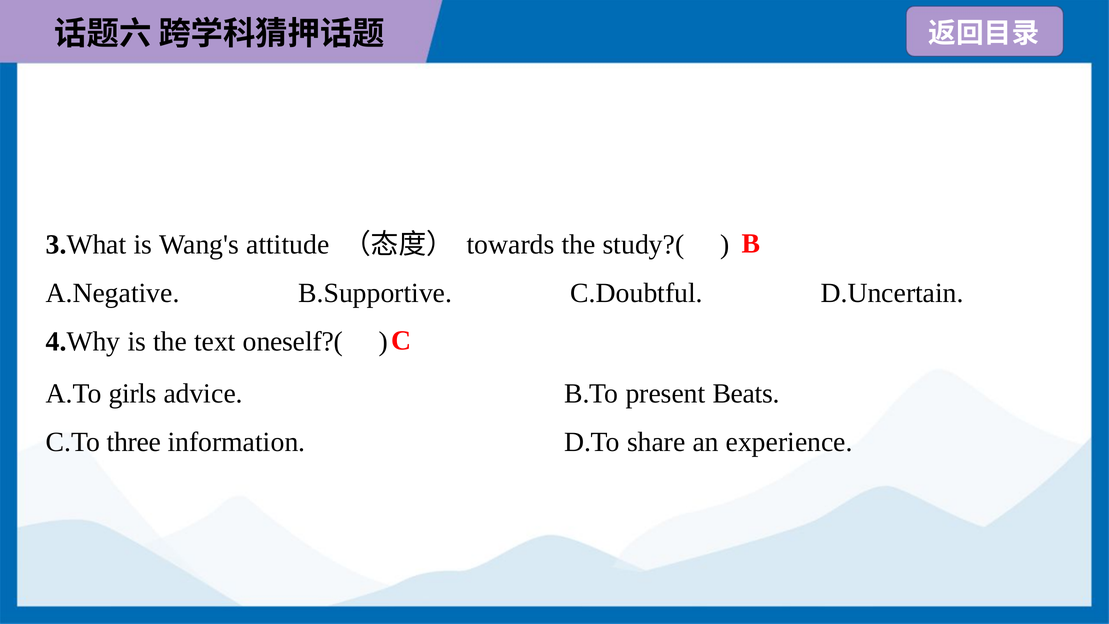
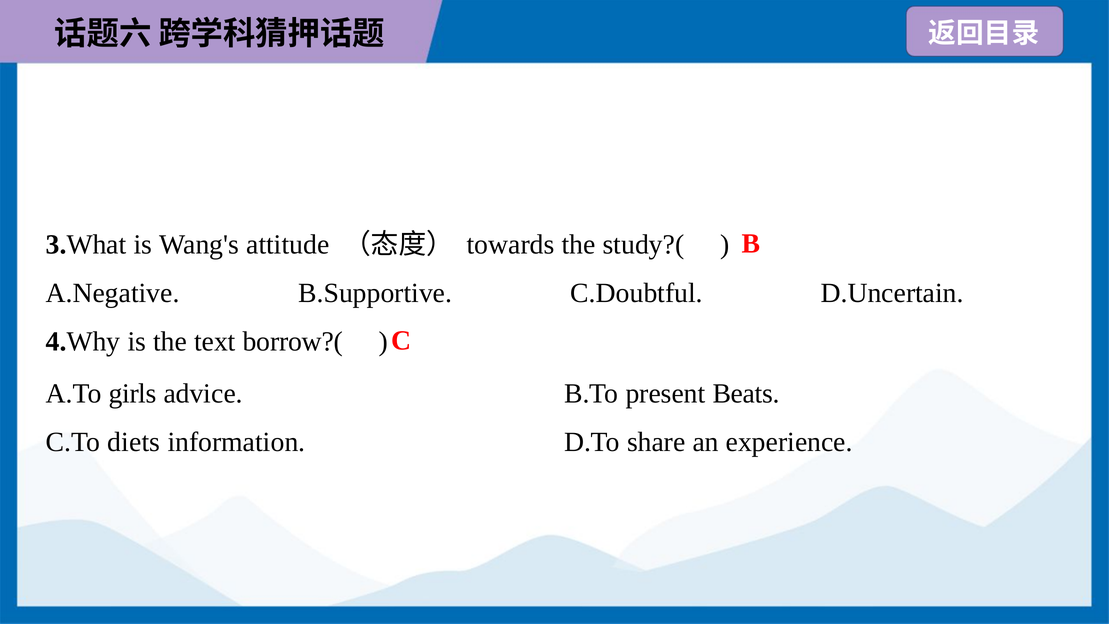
oneself?(: oneself?( -> borrow?( (293, 342)
three: three -> diets (134, 442)
